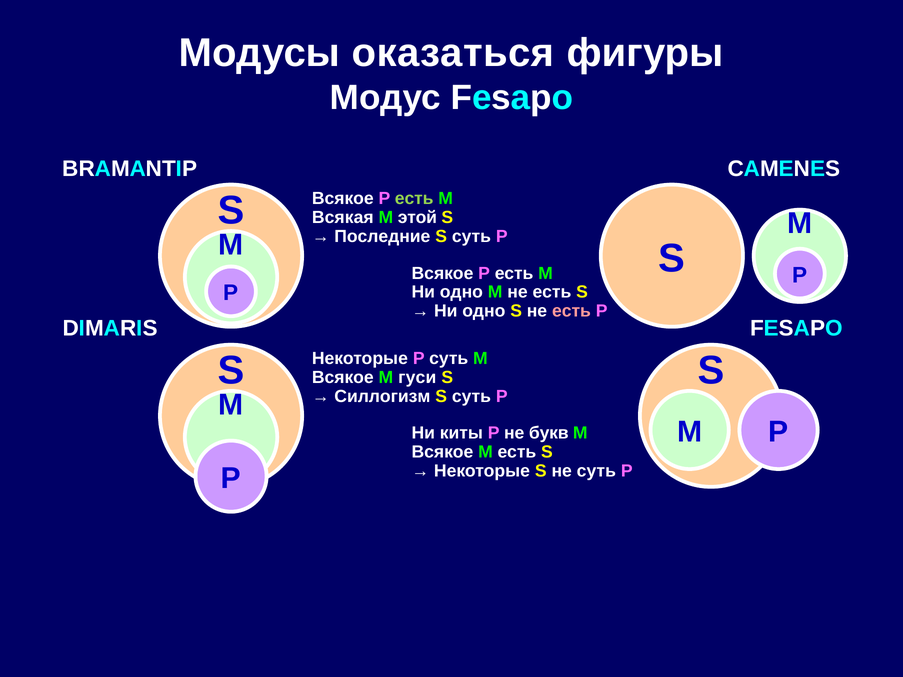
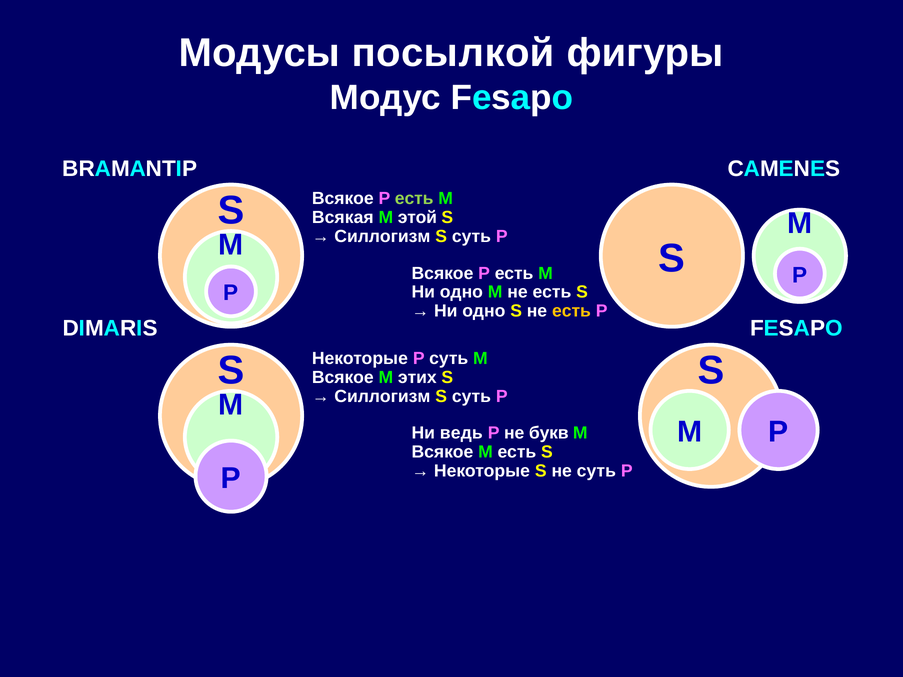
оказаться: оказаться -> посылкой (453, 53)
Последние: Последние -> Силлогизм (382, 237)
есть colour: pink -> yellow (571, 311)
гуси: гуси -> этих (417, 378)
киты: киты -> ведь (461, 433)
